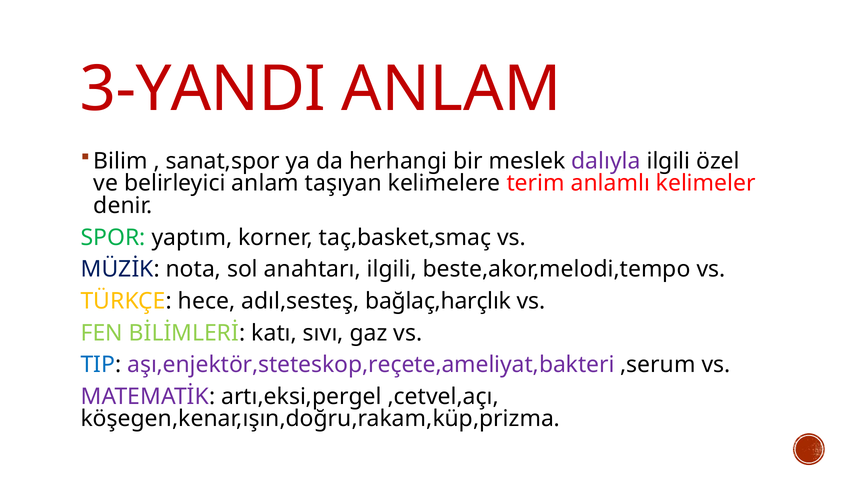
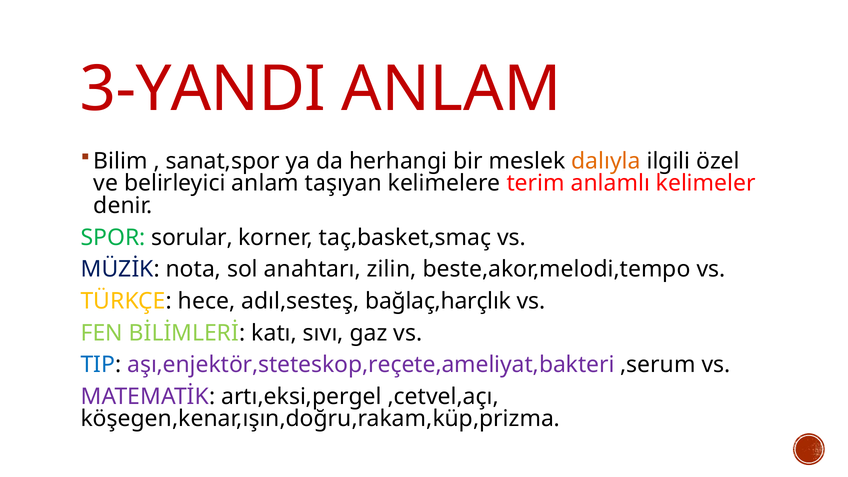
dalıyla colour: purple -> orange (606, 161)
yaptım: yaptım -> sorular (192, 237)
anahtarı ilgili: ilgili -> zilin (392, 269)
